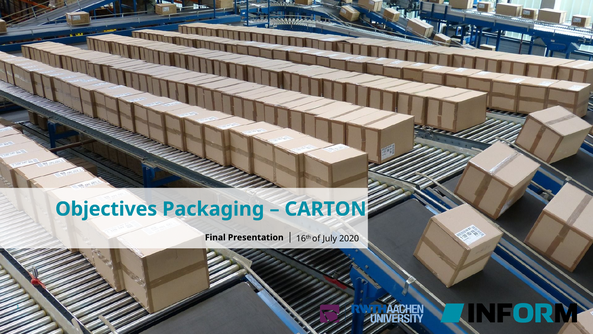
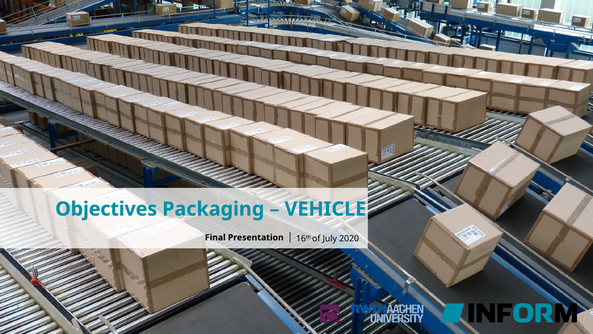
CARTON: CARTON -> VEHICLE (325, 209)
